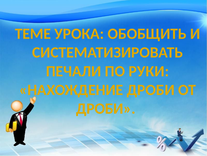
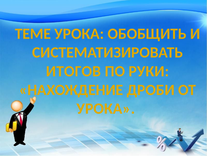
ПЕЧАЛИ: ПЕЧАЛИ -> ИТОГОВ (73, 71)
ДРОБИ: ДРОБИ -> УРОКА (106, 108)
